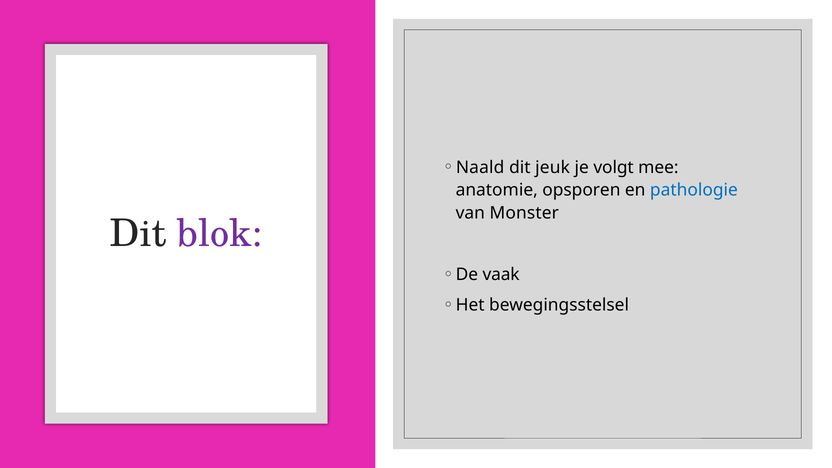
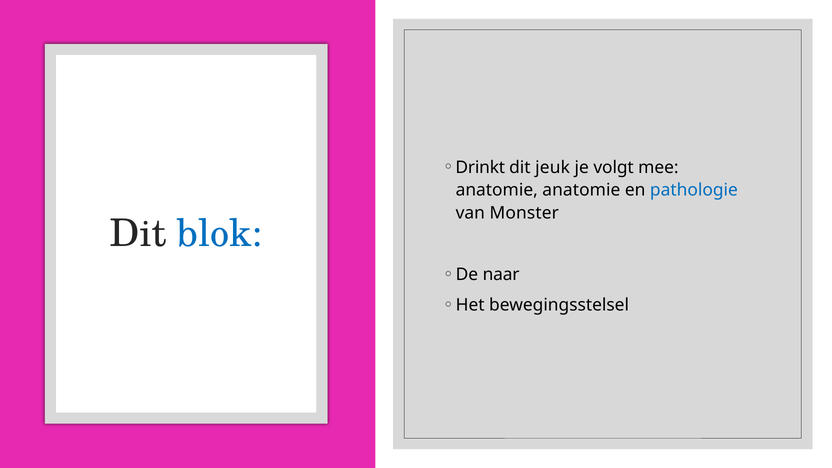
Naald: Naald -> Drinkt (480, 167)
anatomie opsporen: opsporen -> anatomie (581, 190)
blok colour: purple -> blue (220, 234)
vaak: vaak -> naar (501, 274)
